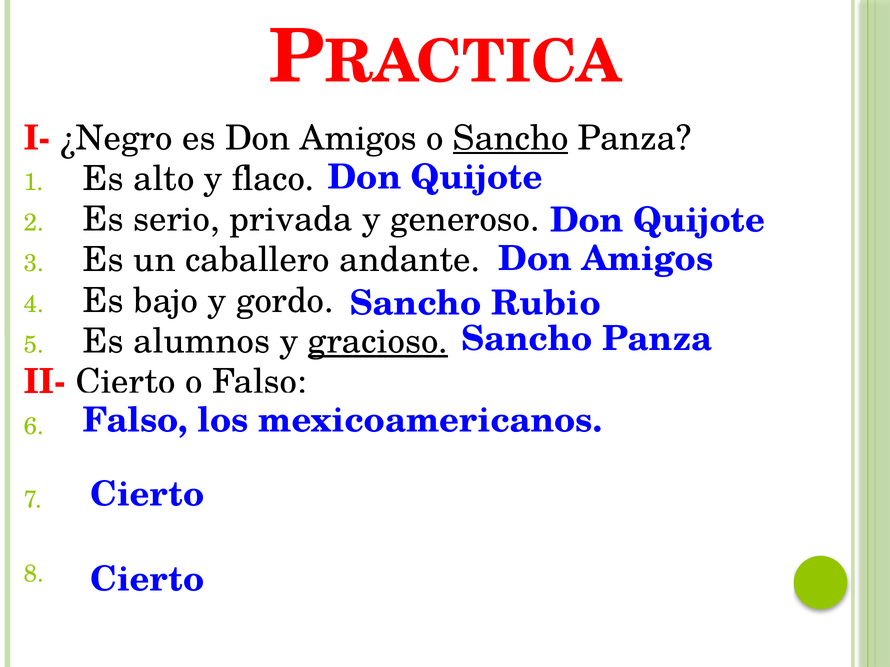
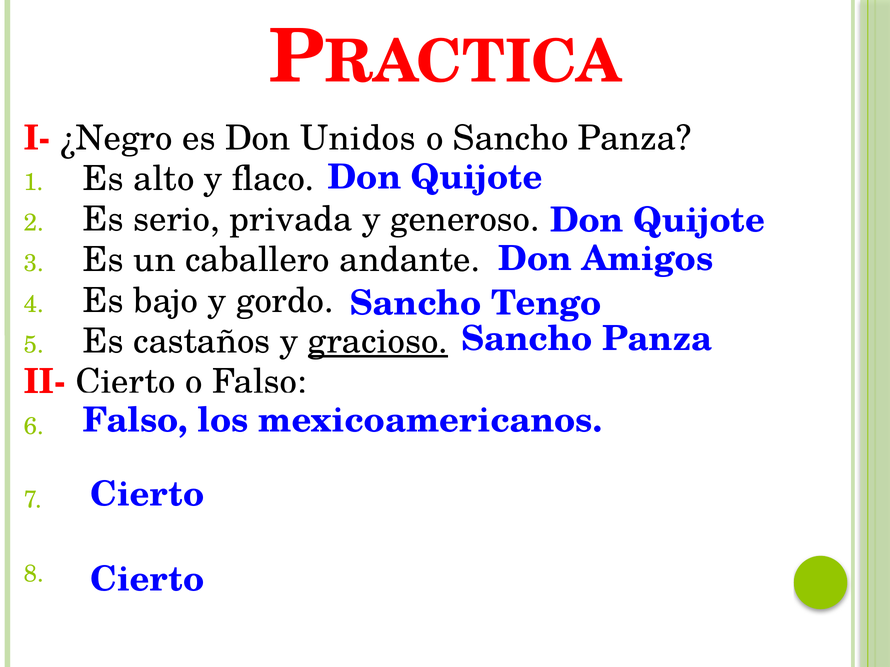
es Don Amigos: Amigos -> Unidos (358, 138)
Sancho underline: present -> none (511, 138)
Rubio: Rubio -> Tengo (546, 303)
alumnos: alumnos -> castaños (202, 342)
